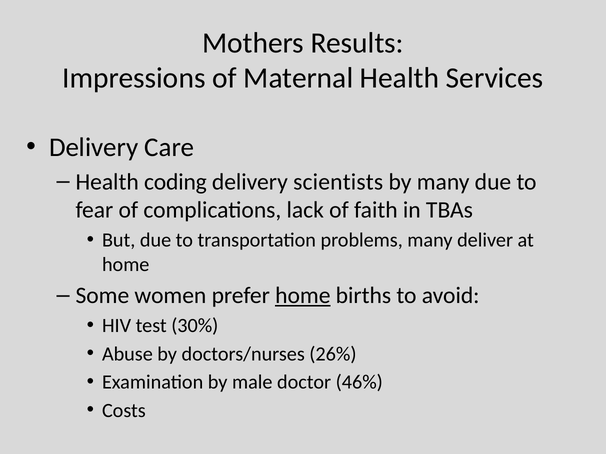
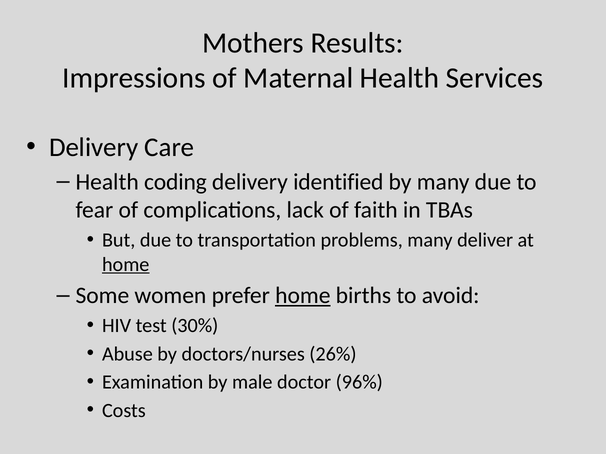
scientists: scientists -> identified (338, 182)
home underline: none -> present (126, 265)
46%: 46% -> 96% (359, 383)
